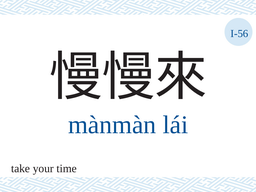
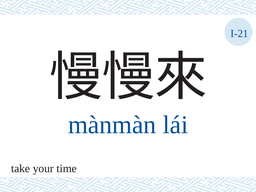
I-56: I-56 -> I-21 (239, 34)
